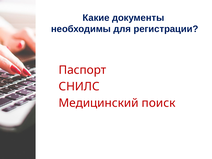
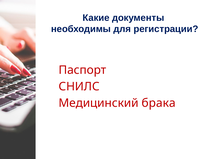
поиск: поиск -> брака (159, 103)
